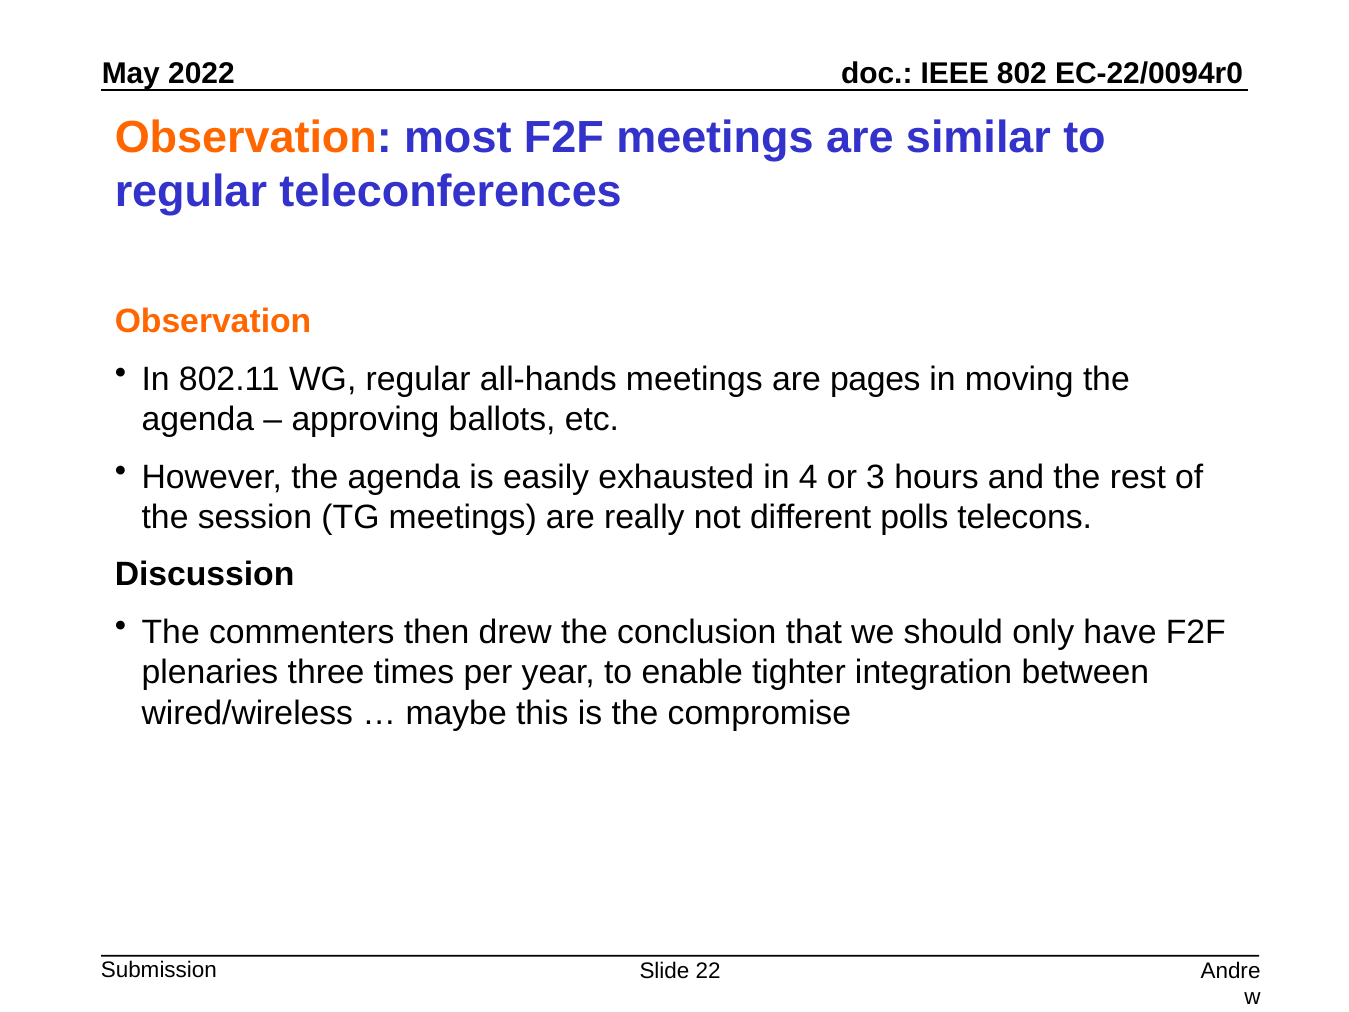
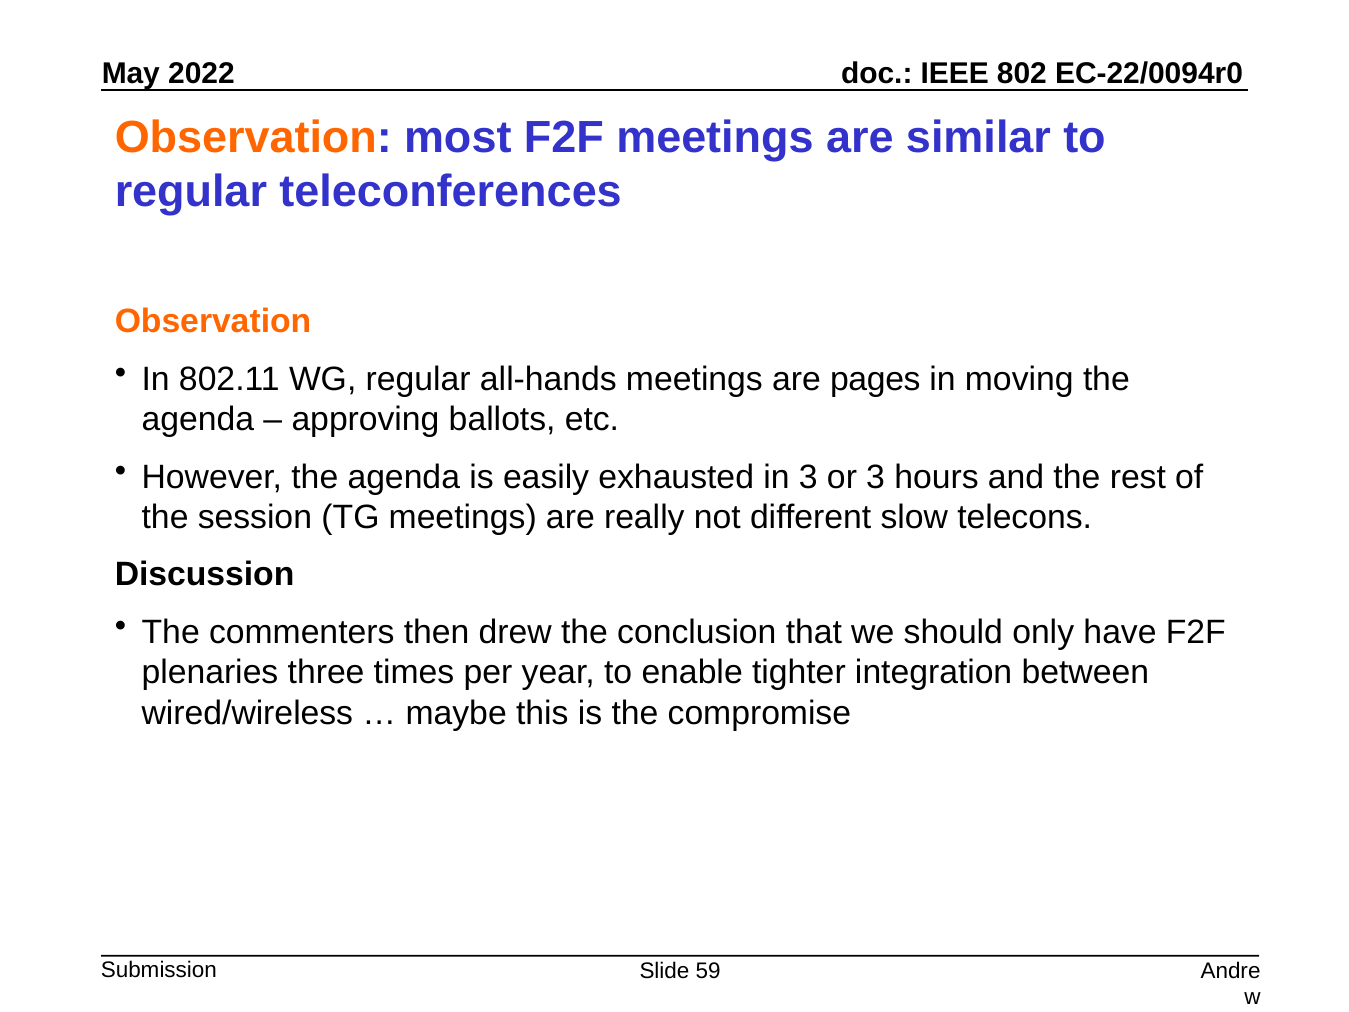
in 4: 4 -> 3 (808, 477)
polls: polls -> slow (914, 517)
22: 22 -> 59 (708, 970)
